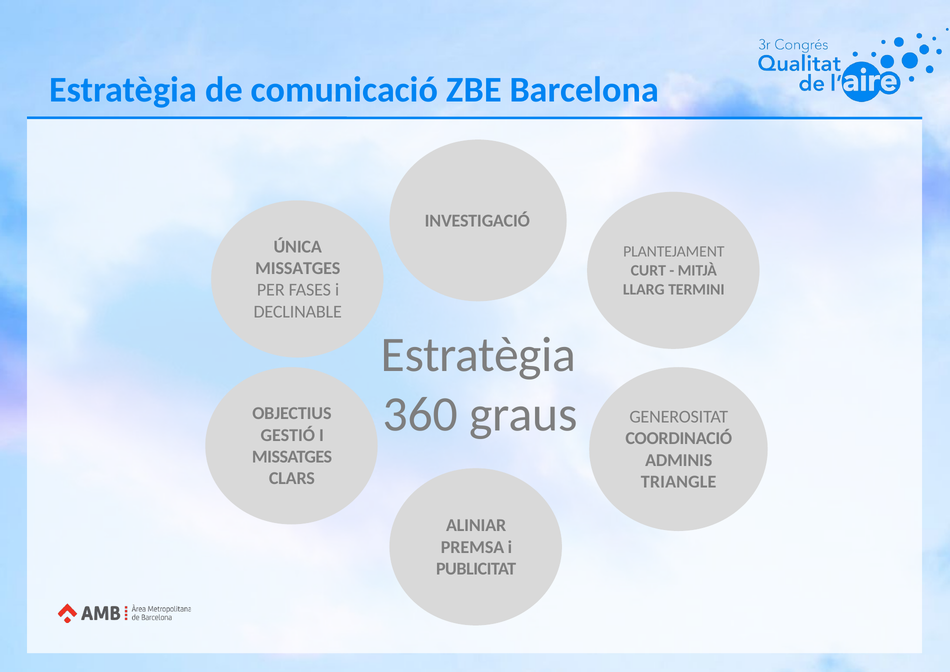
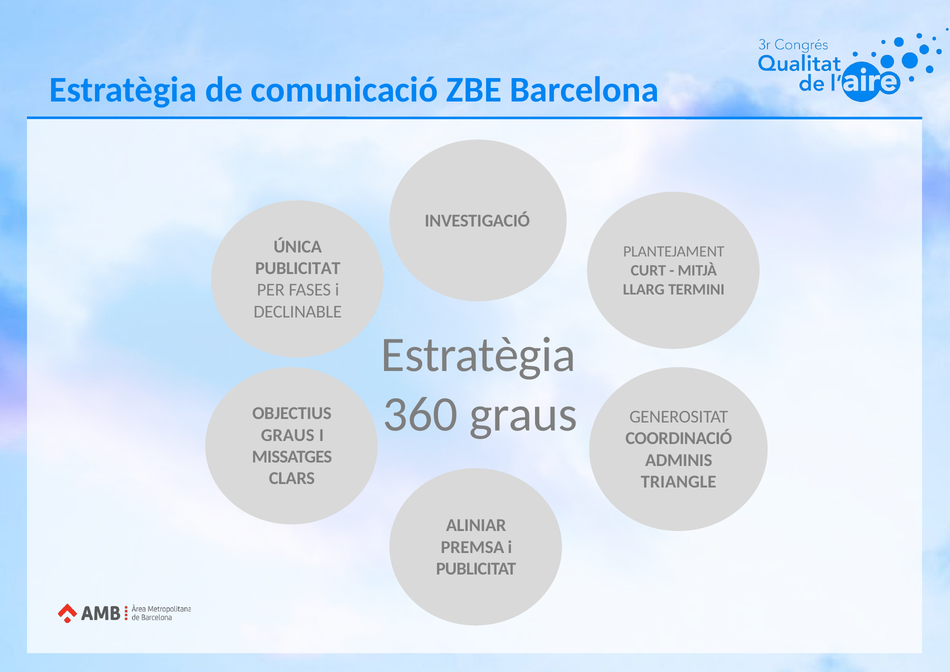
MISSATGES: MISSATGES -> PUBLICITAT (298, 268)
GESTIÓ: GESTIÓ -> GRAUS (288, 435)
